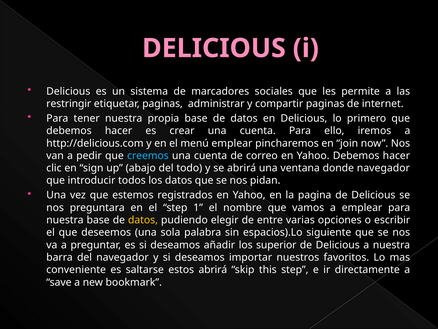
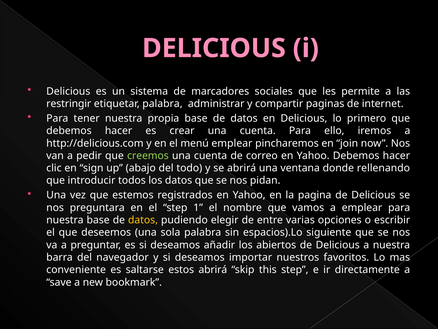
etiquetar paginas: paginas -> palabra (162, 104)
creemos colour: light blue -> light green (148, 155)
donde navegador: navegador -> rellenando (383, 168)
superior: superior -> abiertos (276, 245)
